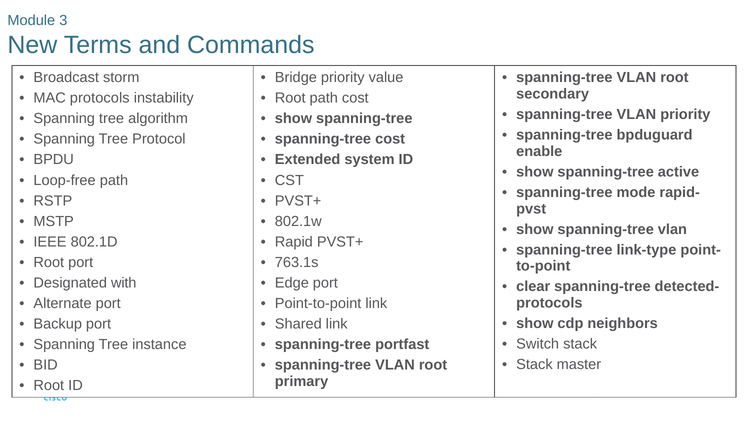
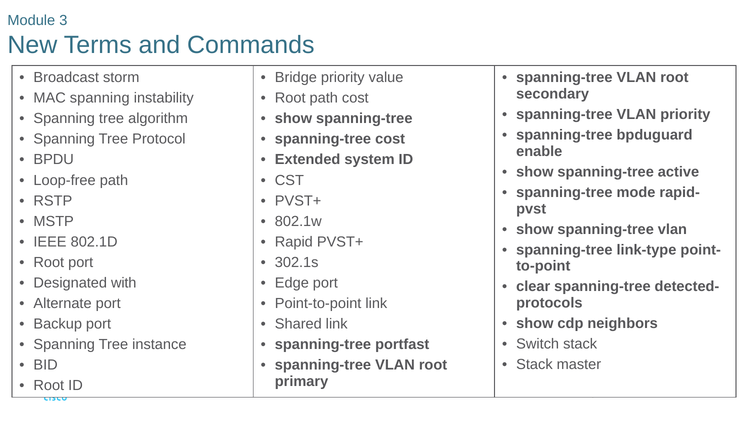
MAC protocols: protocols -> spanning (100, 98)
763.1s: 763.1s -> 302.1s (297, 262)
